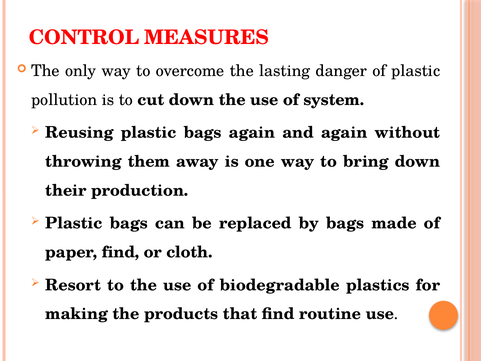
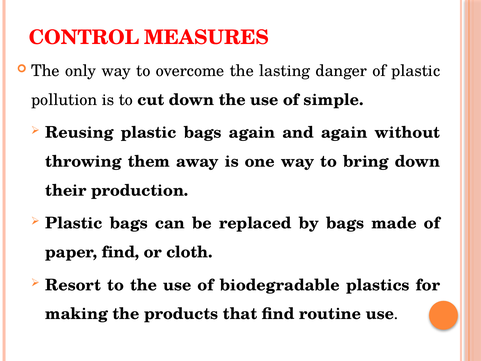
system: system -> simple (334, 100)
